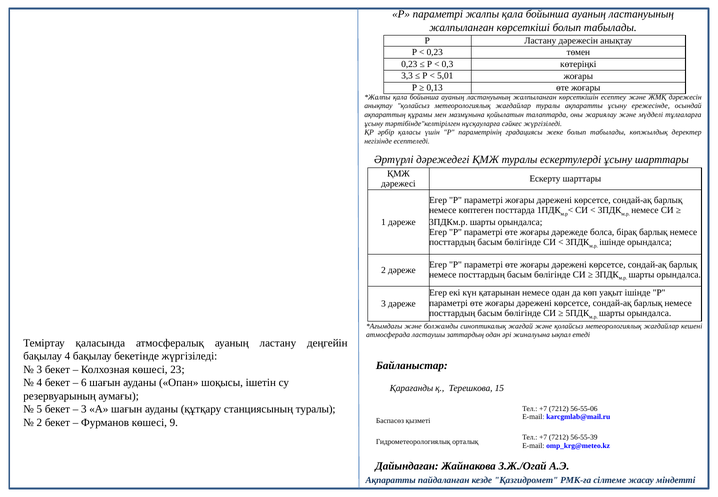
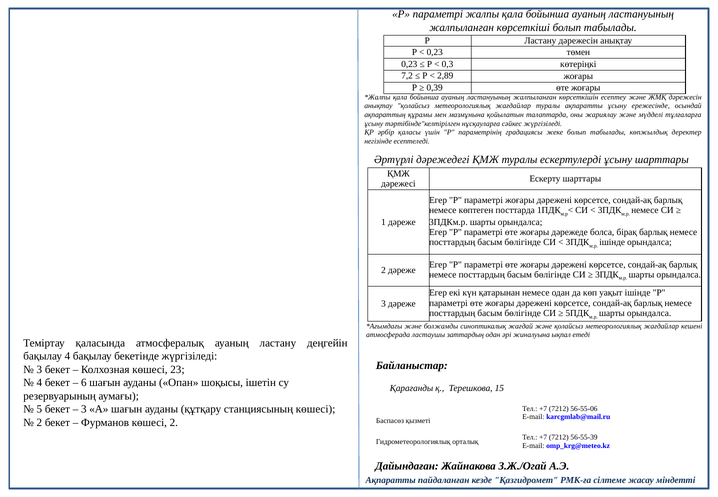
3,3: 3,3 -> 7,2 (407, 76)
5,01: 5,01 -> 2,89 (445, 76)
0,13: 0,13 -> 0,39 (435, 88)
станциясының туралы: туралы -> көшесі (316, 409)
көшесі 9: 9 -> 2 (174, 423)
